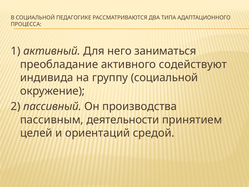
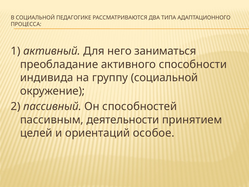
содействуют: содействуют -> способности (193, 64)
производства: производства -> способностей (140, 106)
средой: средой -> особое (154, 133)
